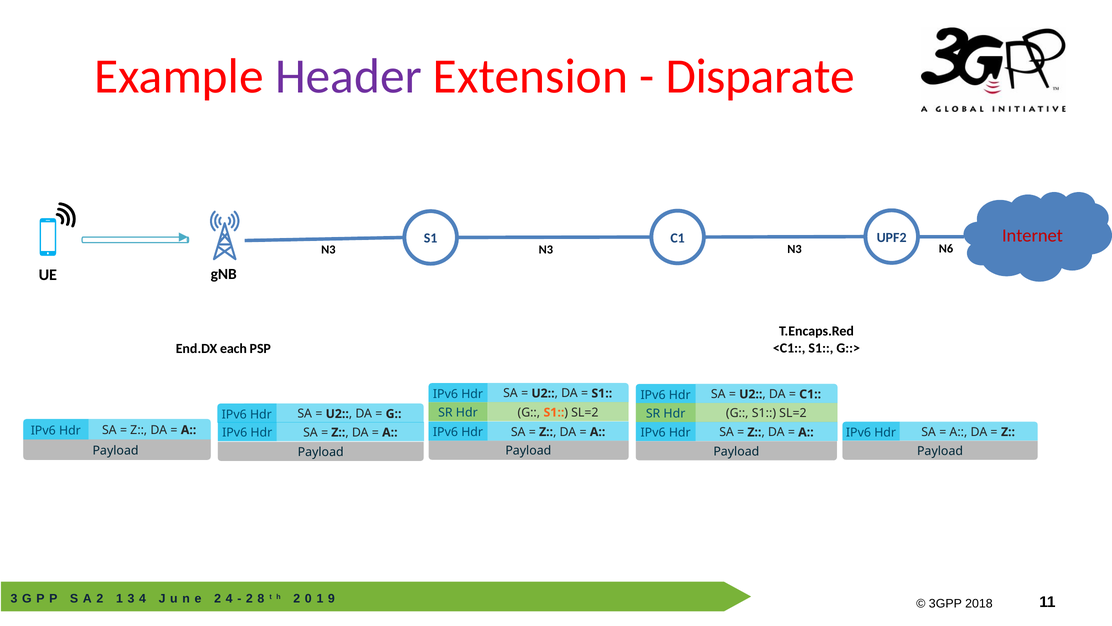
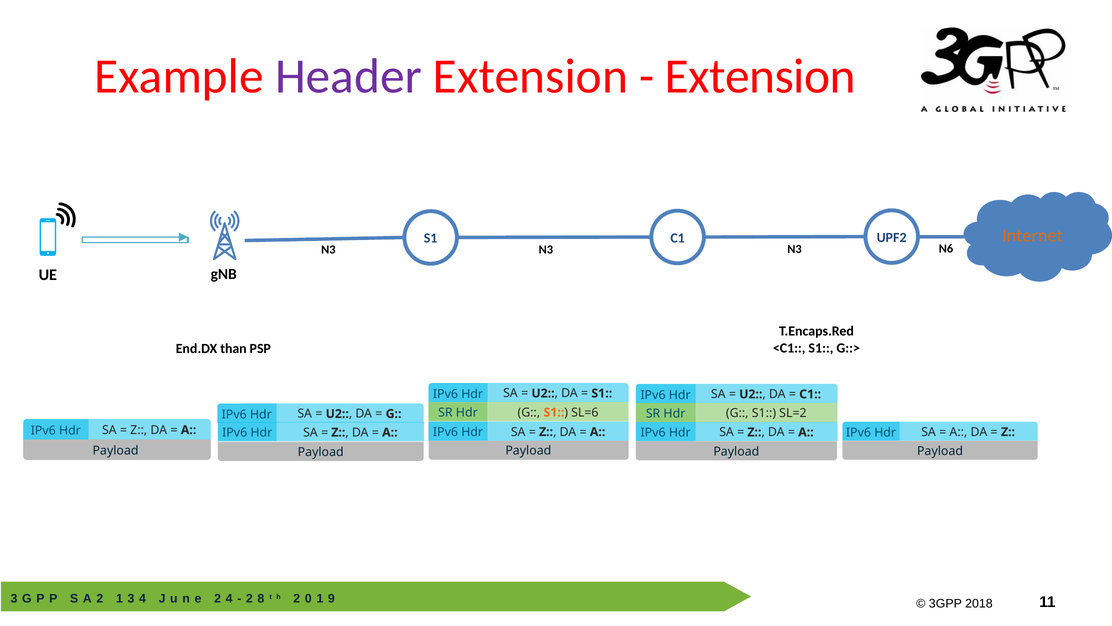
Disparate: Disparate -> Extension (760, 76)
Internet colour: red -> orange (1032, 236)
each: each -> than (233, 348)
SL=2: SL=2 -> SL=6 (585, 412)
